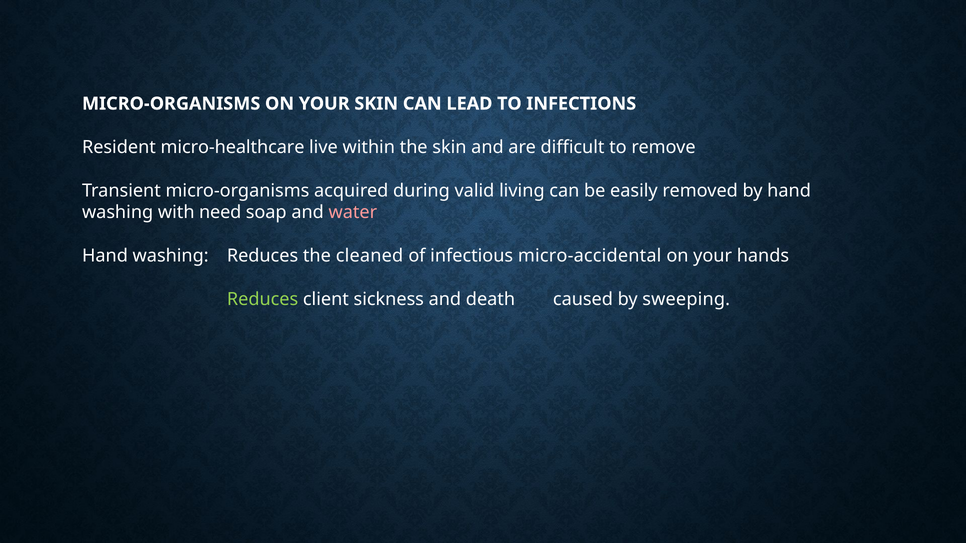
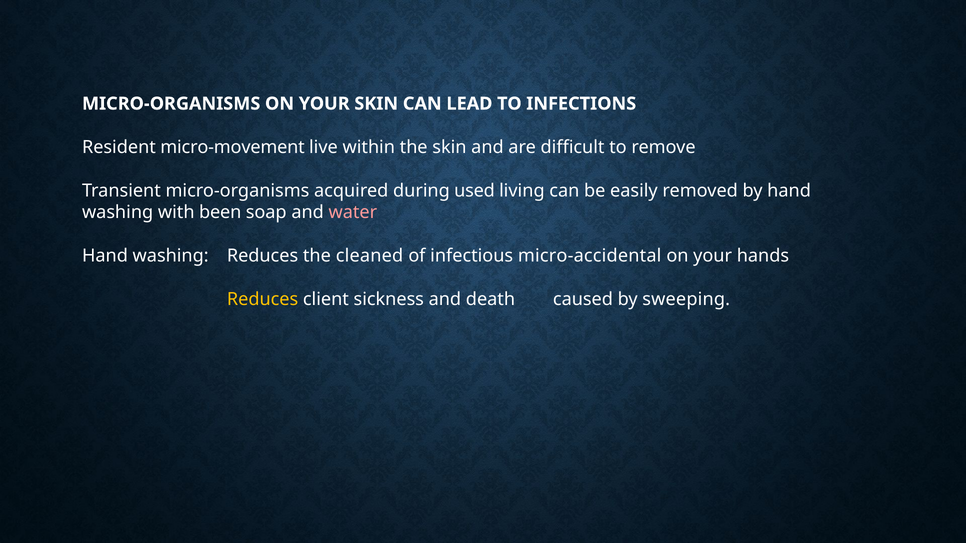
micro-healthcare: micro-healthcare -> micro-movement (233, 147)
valid: valid -> used (475, 191)
need: need -> been (220, 212)
Reduces colour: light green -> yellow (263, 299)
